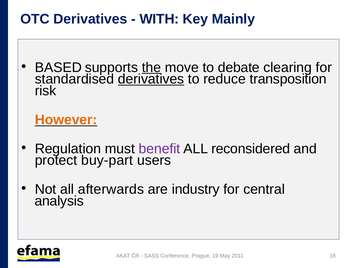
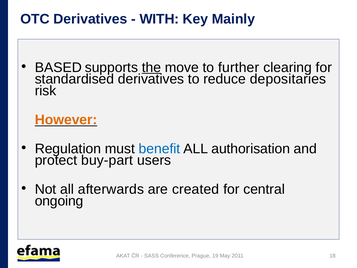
debate: debate -> further (239, 67)
derivatives underline: present -> none (151, 79)
transposition: transposition -> depositaries (288, 79)
benefit colour: purple -> blue (160, 149)
reconsidered: reconsidered -> authorisation (251, 149)
industry: industry -> created (196, 189)
analysis: analysis -> ongoing (59, 201)
